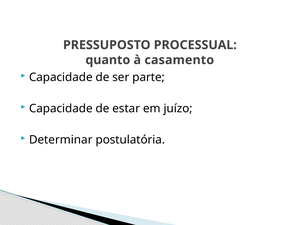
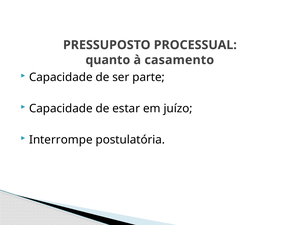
Determinar: Determinar -> Interrompe (61, 140)
